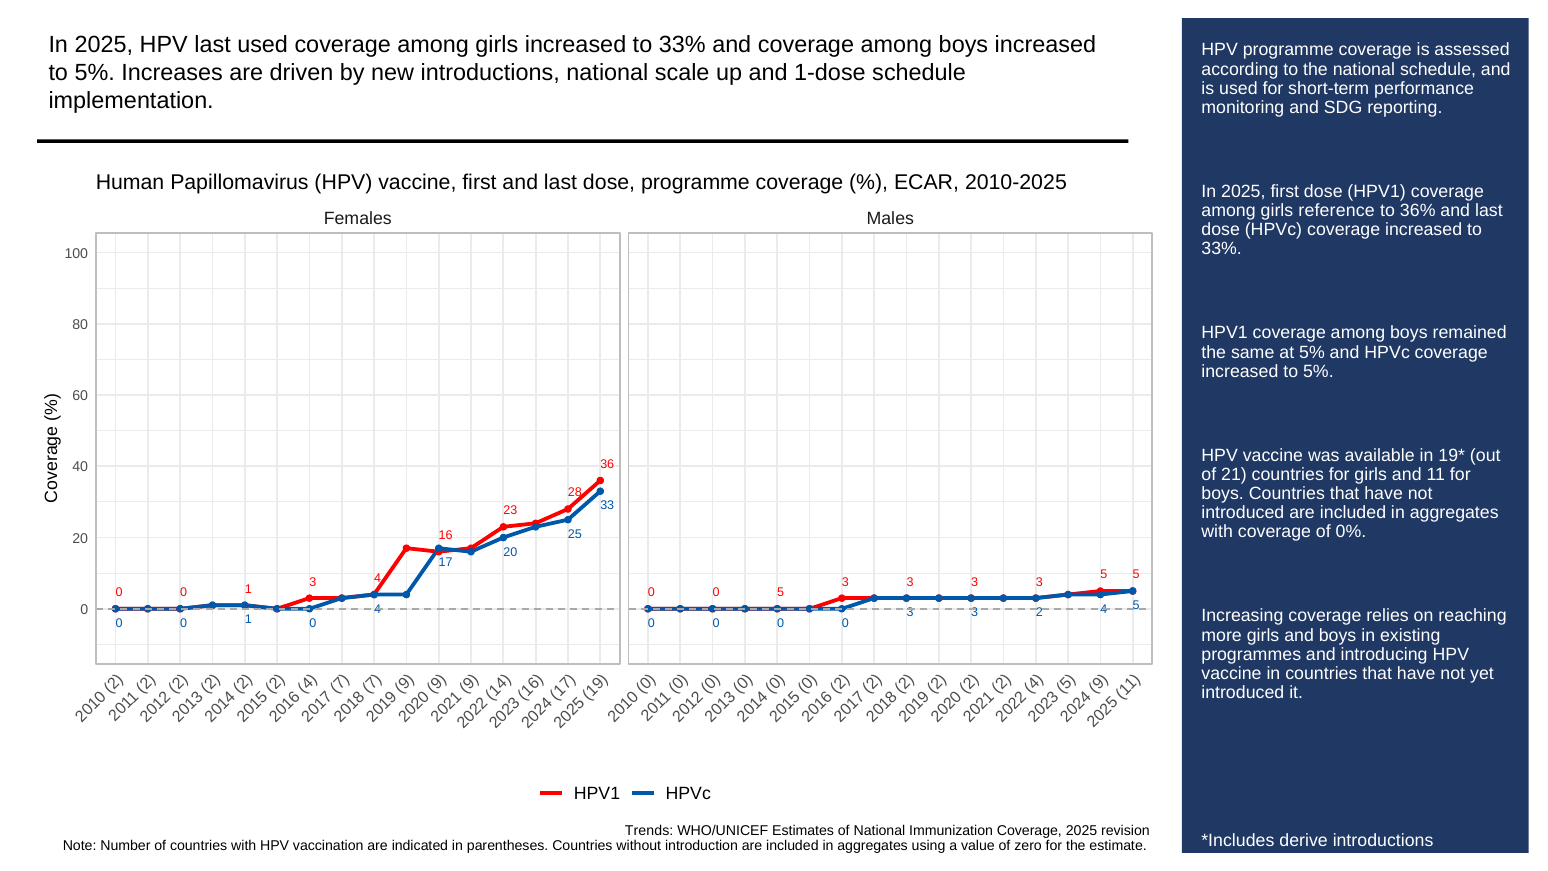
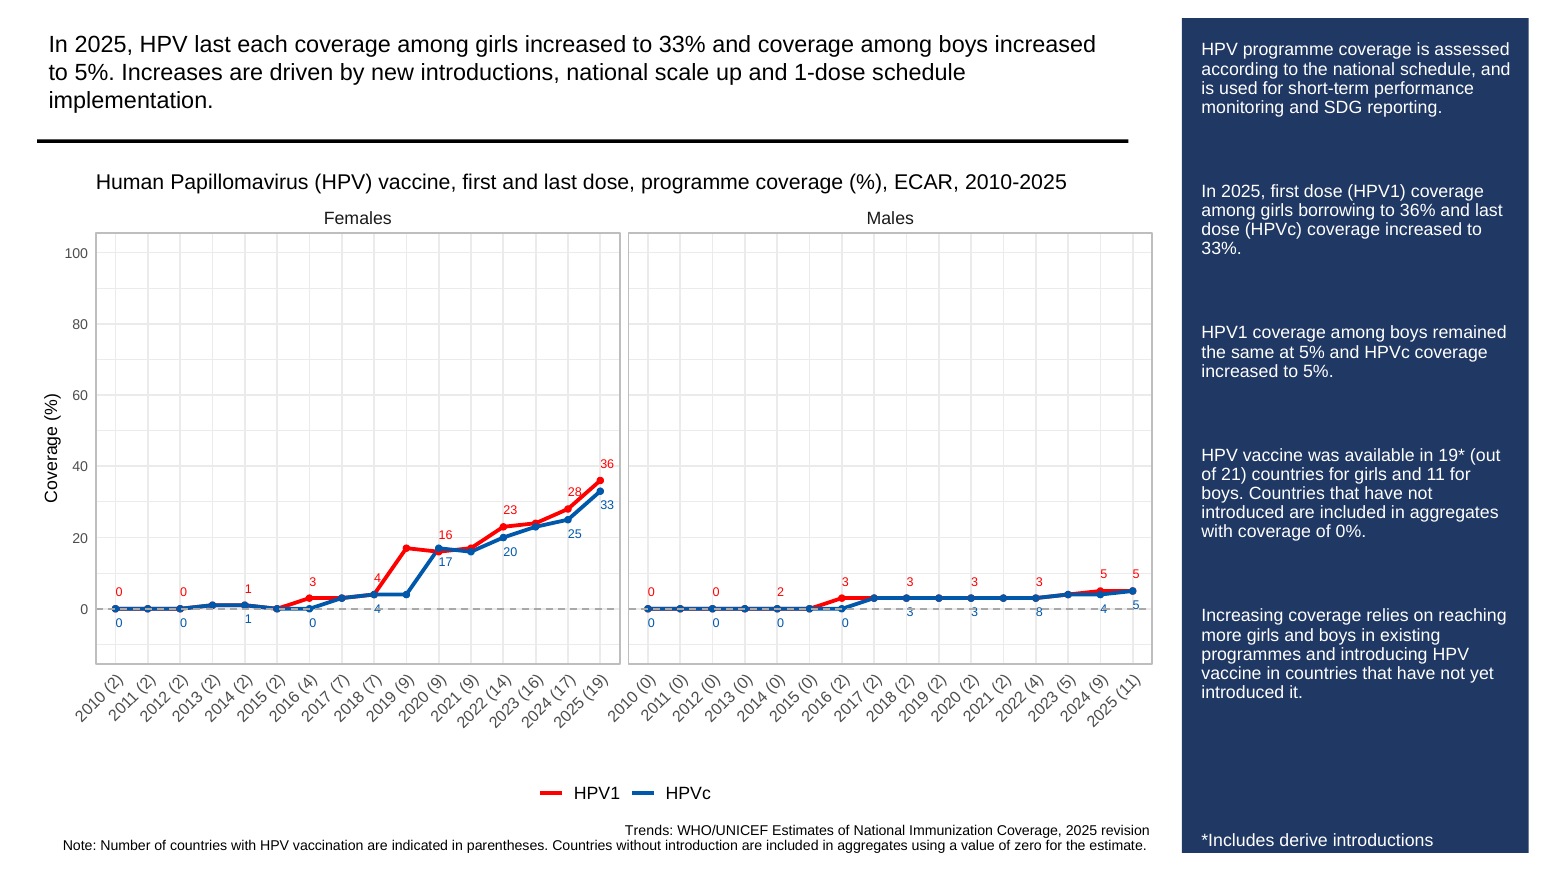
last used: used -> each (263, 45)
reference: reference -> borrowing (1337, 211)
0 0 5: 5 -> 2 (781, 592)
3 2: 2 -> 8 (1039, 612)
